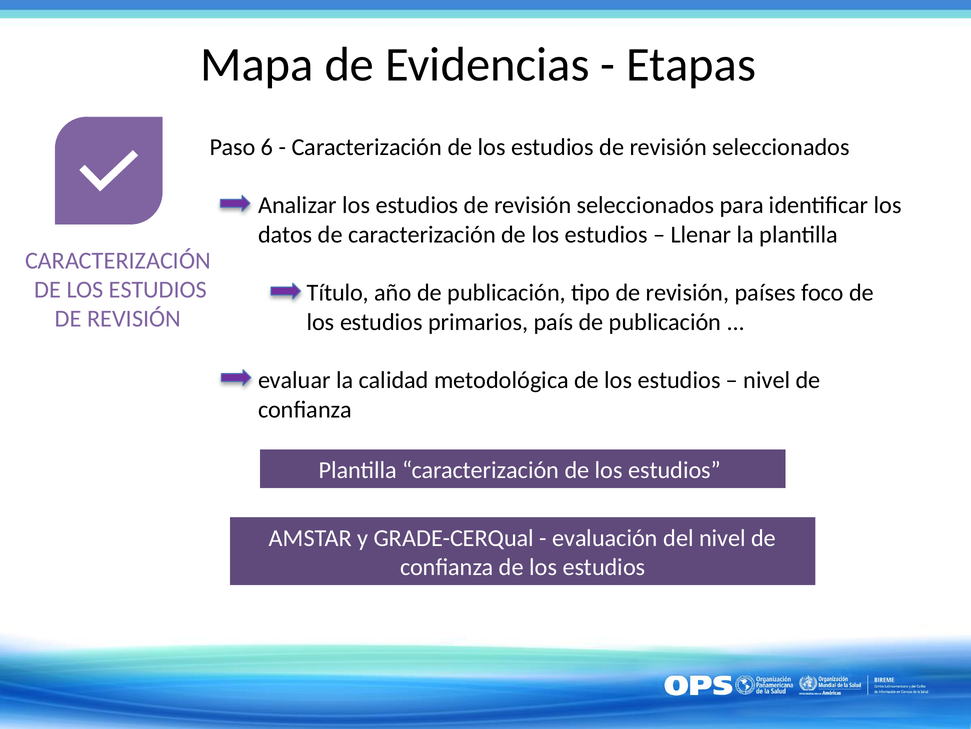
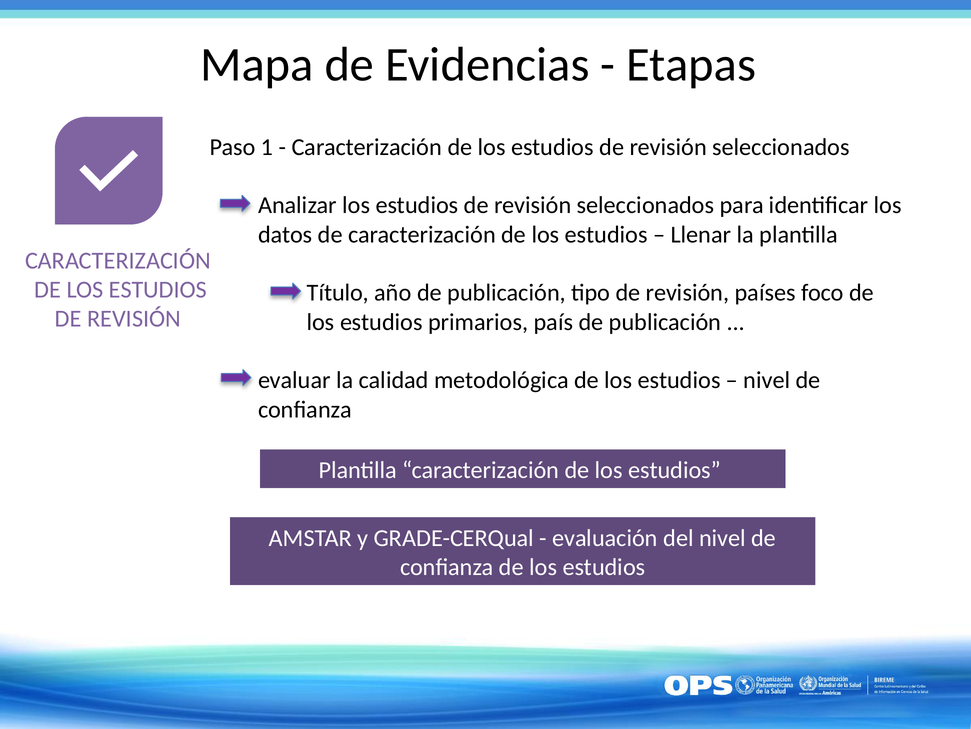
6: 6 -> 1 (267, 147)
